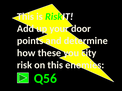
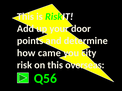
these: these -> came (49, 53)
enemies: enemies -> overseas (85, 65)
